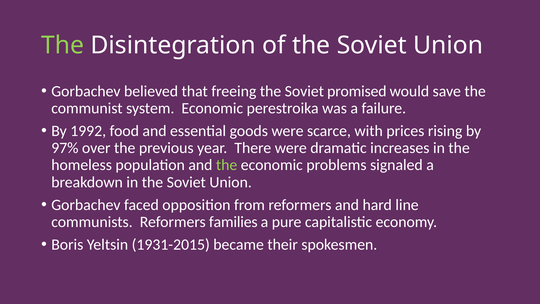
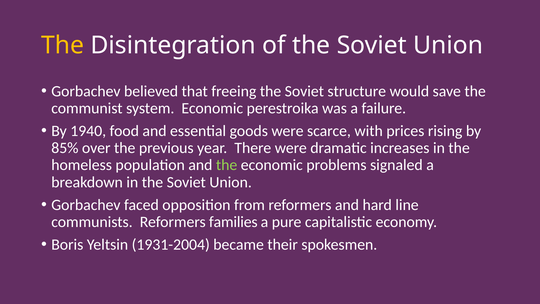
The colour: light green -> yellow (63, 45)
promised: promised -> structure (357, 91)
1992: 1992 -> 1940 (88, 131)
97%: 97% -> 85% (65, 148)
1931-2015: 1931-2015 -> 1931-2004 (171, 244)
